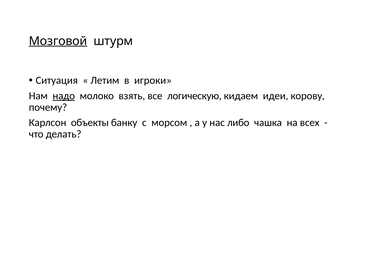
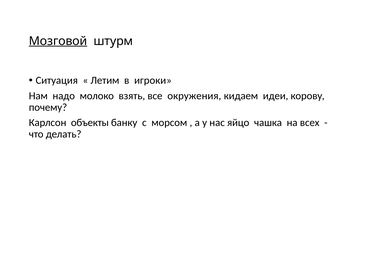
надо underline: present -> none (64, 96)
логическую: логическую -> окружения (194, 96)
либо: либо -> яйцо (238, 123)
